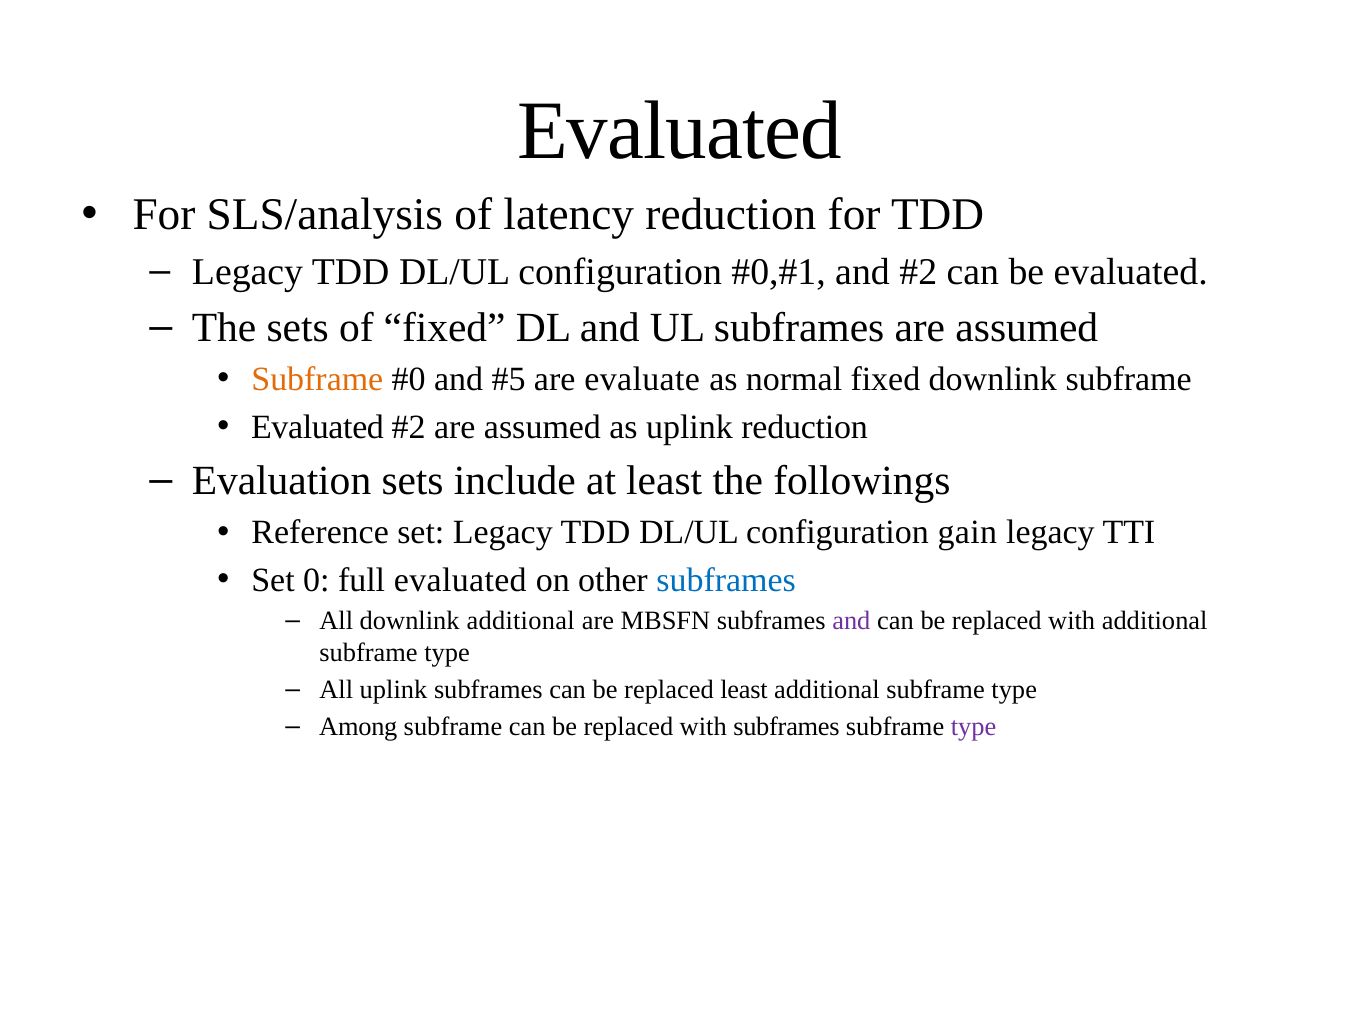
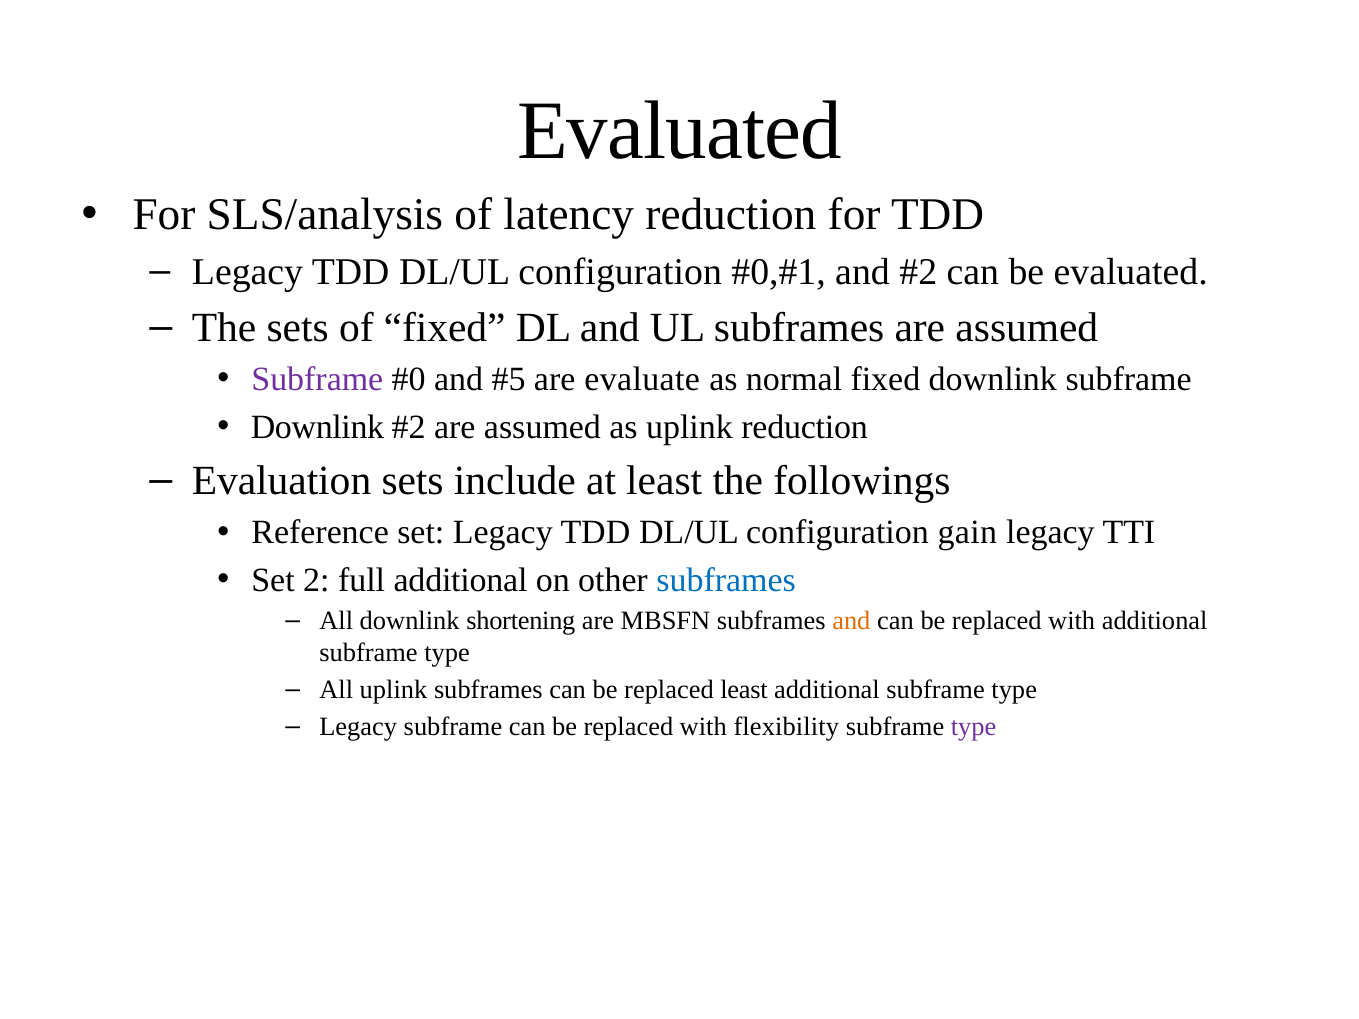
Subframe colour: orange -> purple (317, 380)
Evaluated: Evaluated -> Downlink (317, 427)
0: 0 -> 2 (316, 580)
full evaluated: evaluated -> additional (461, 580)
downlink additional: additional -> shortening (521, 621)
and colour: purple -> orange (851, 621)
Among: Among -> Legacy (358, 727)
with subframes: subframes -> flexibility (786, 727)
